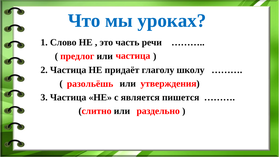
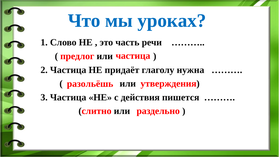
школу: школу -> нужна (190, 70)
является: является -> действия (140, 97)
